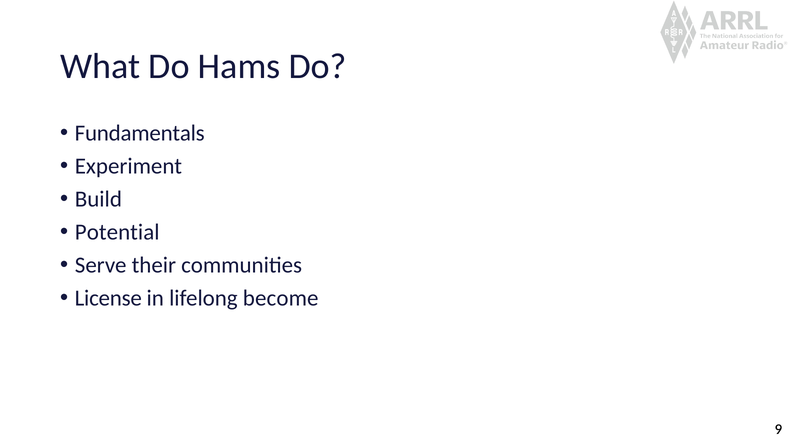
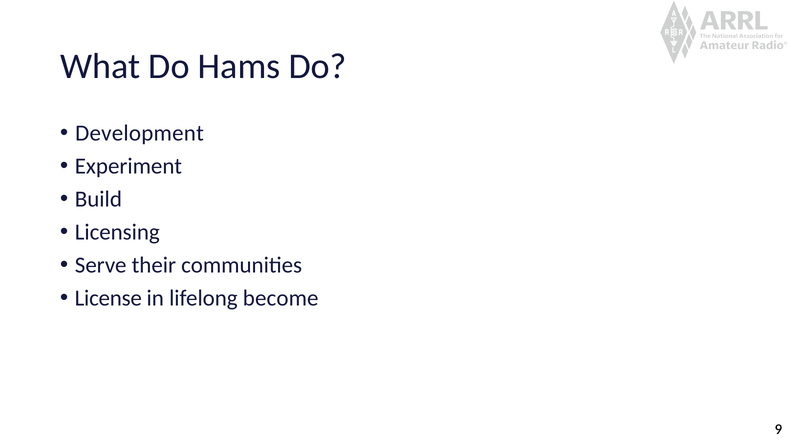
Fundamentals: Fundamentals -> Development (139, 133)
Potential: Potential -> Licensing (117, 232)
